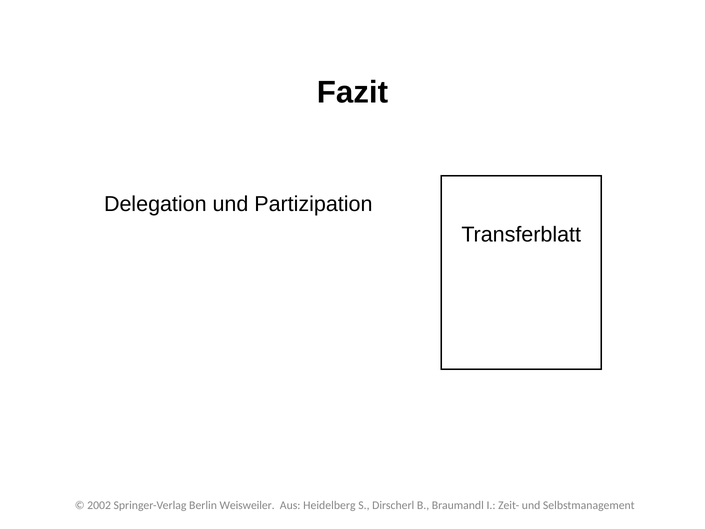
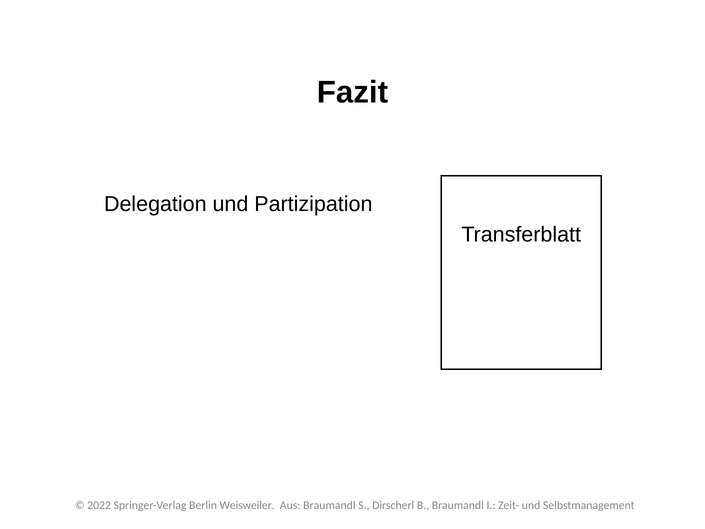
2002: 2002 -> 2022 (99, 505)
Aus Heidelberg: Heidelberg -> Braumandl (329, 505)
